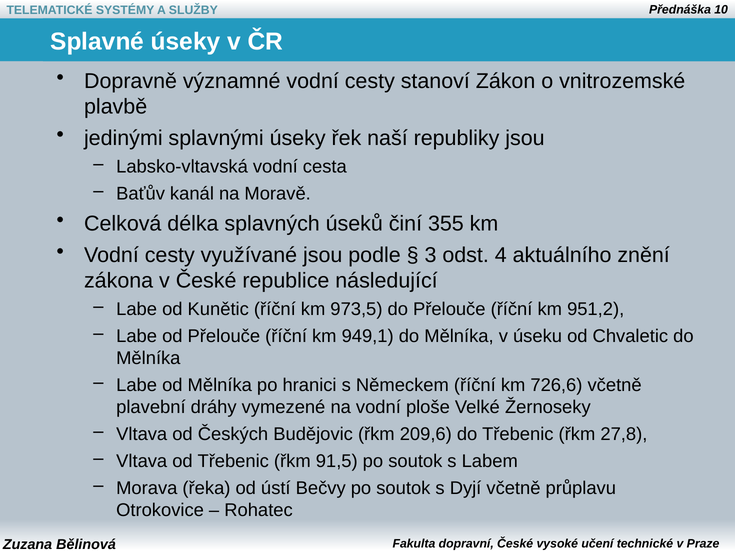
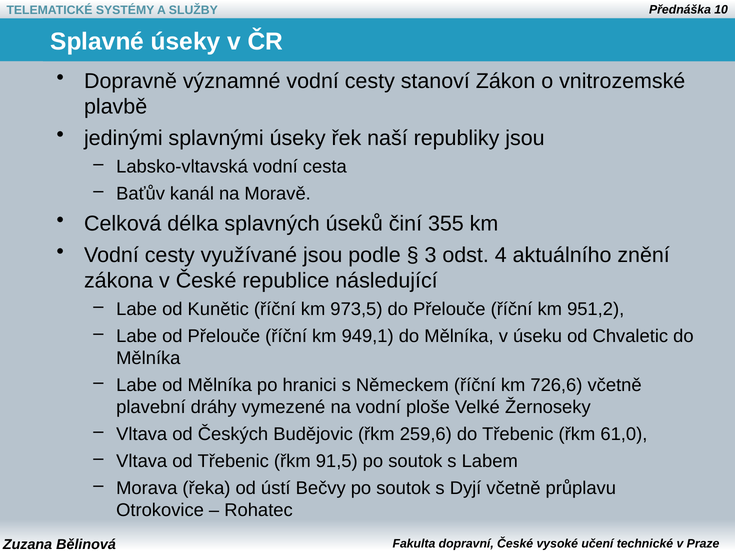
209,6: 209,6 -> 259,6 (426, 434)
27,8: 27,8 -> 61,0 (624, 434)
